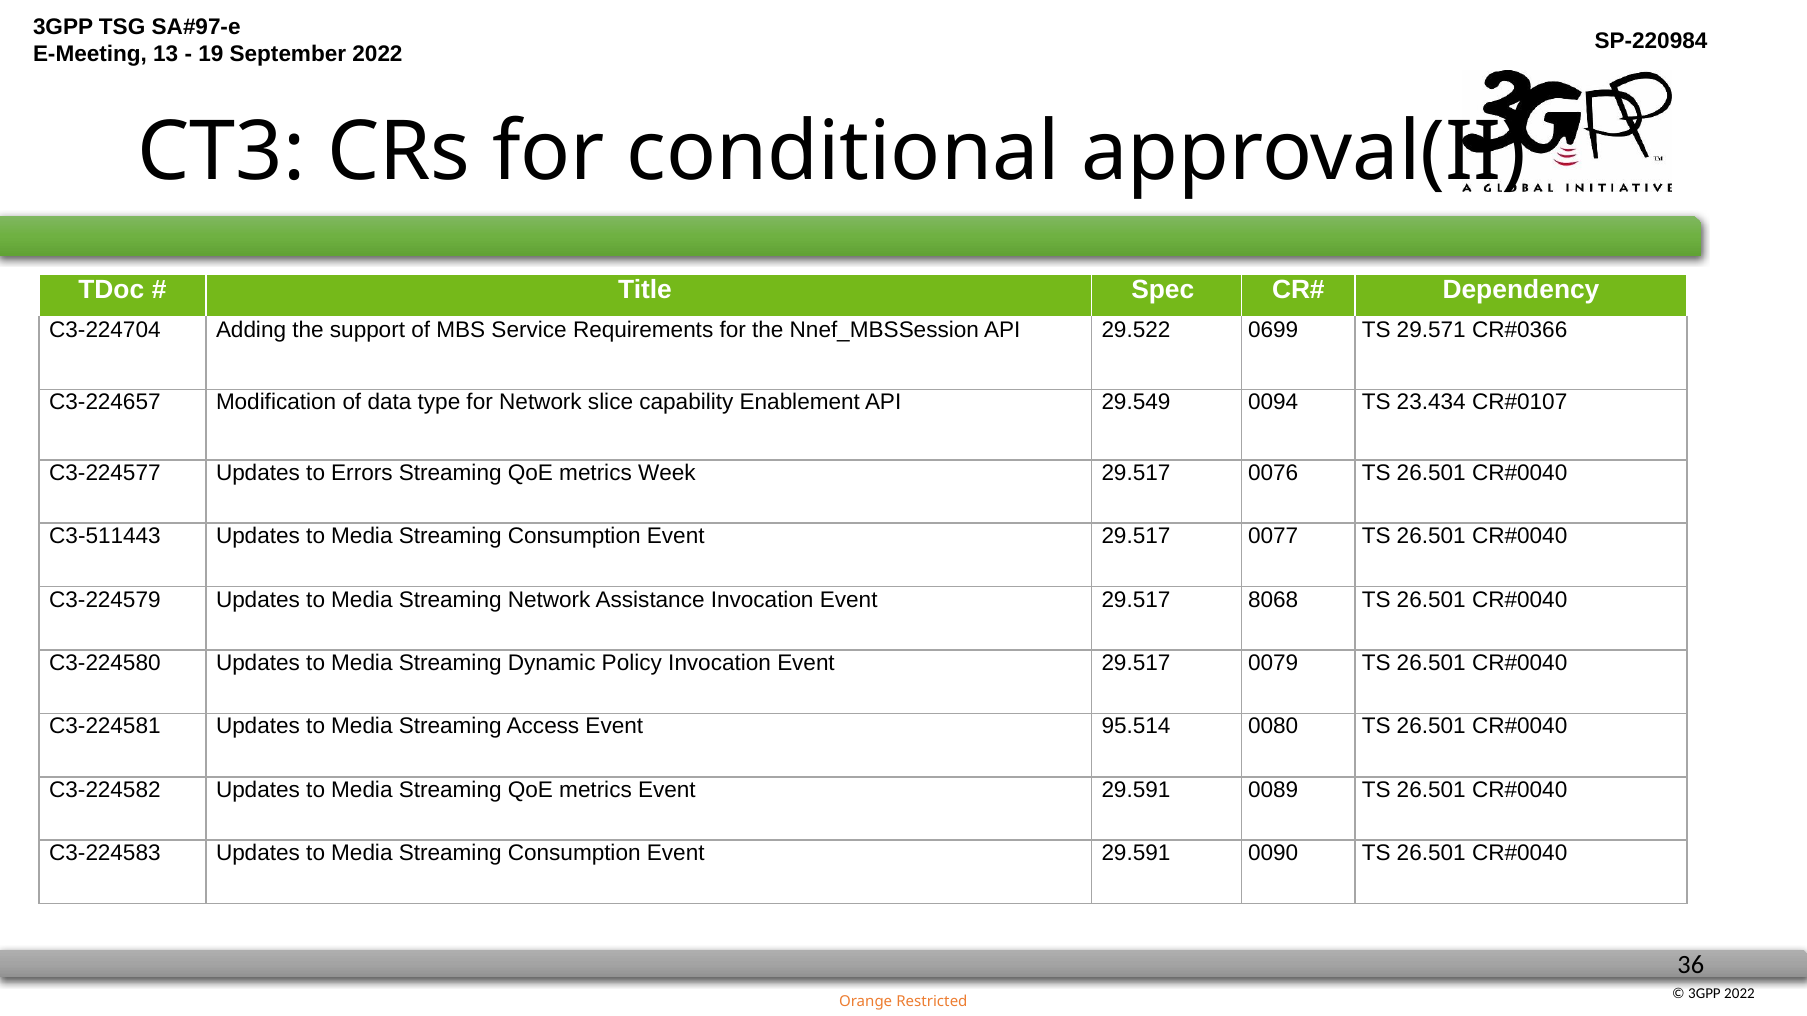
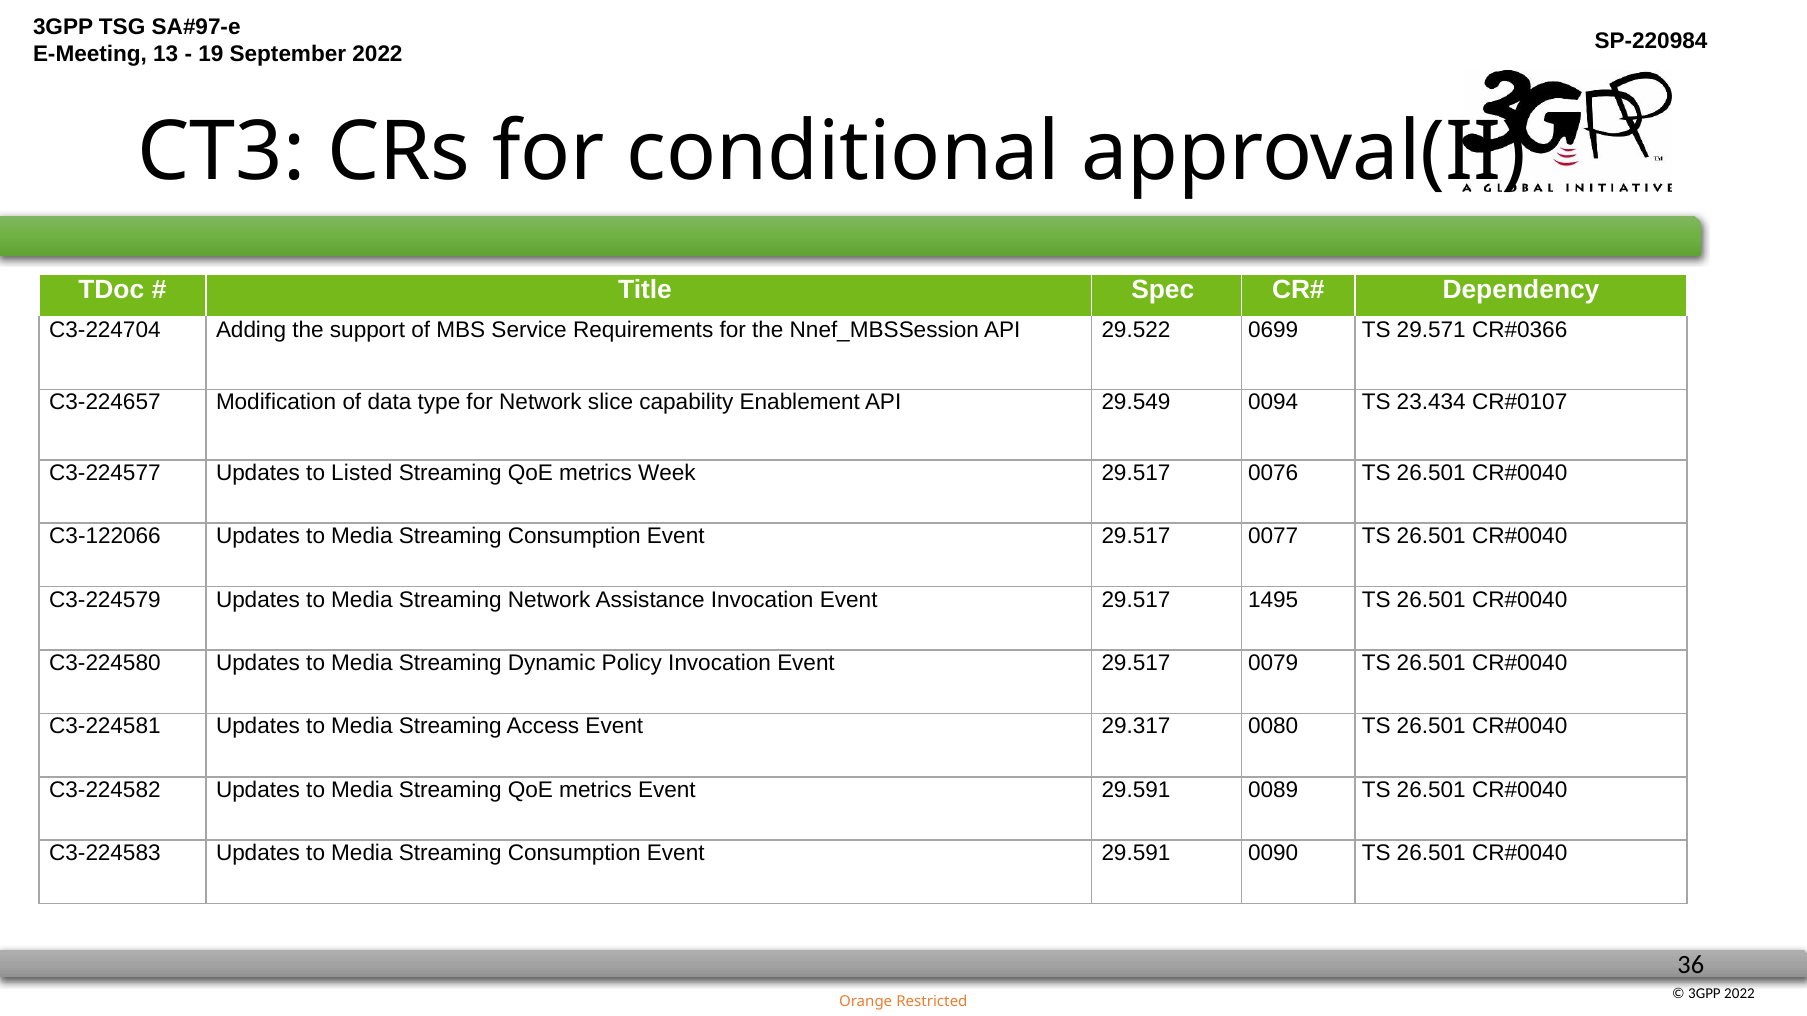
Errors: Errors -> Listed (362, 473)
C3-511443: C3-511443 -> C3-122066 (105, 537)
8068: 8068 -> 1495 (1273, 600)
95.514: 95.514 -> 29.317 (1136, 727)
